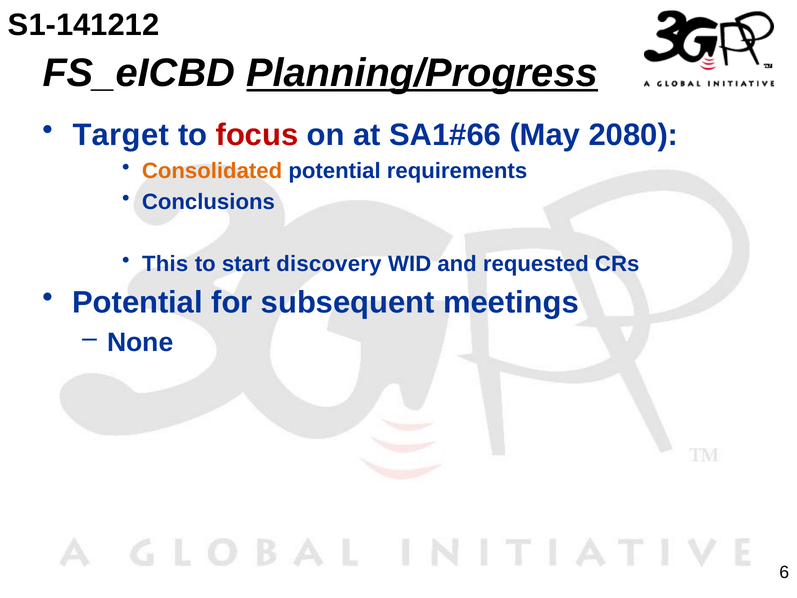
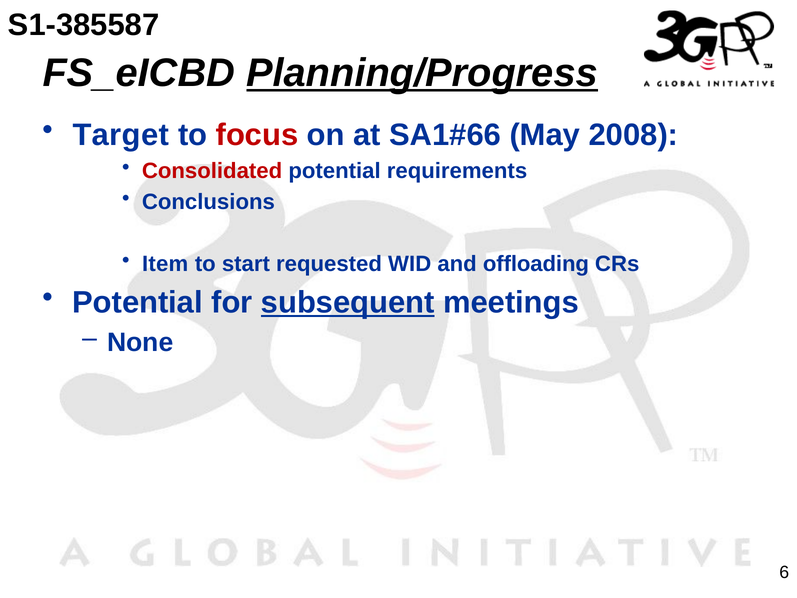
S1-141212: S1-141212 -> S1-385587 (84, 25)
2080: 2080 -> 2008 (633, 135)
Consolidated colour: orange -> red (212, 171)
This: This -> Item (165, 264)
discovery: discovery -> requested (329, 264)
requested: requested -> offloading (536, 264)
subsequent underline: none -> present (348, 303)
